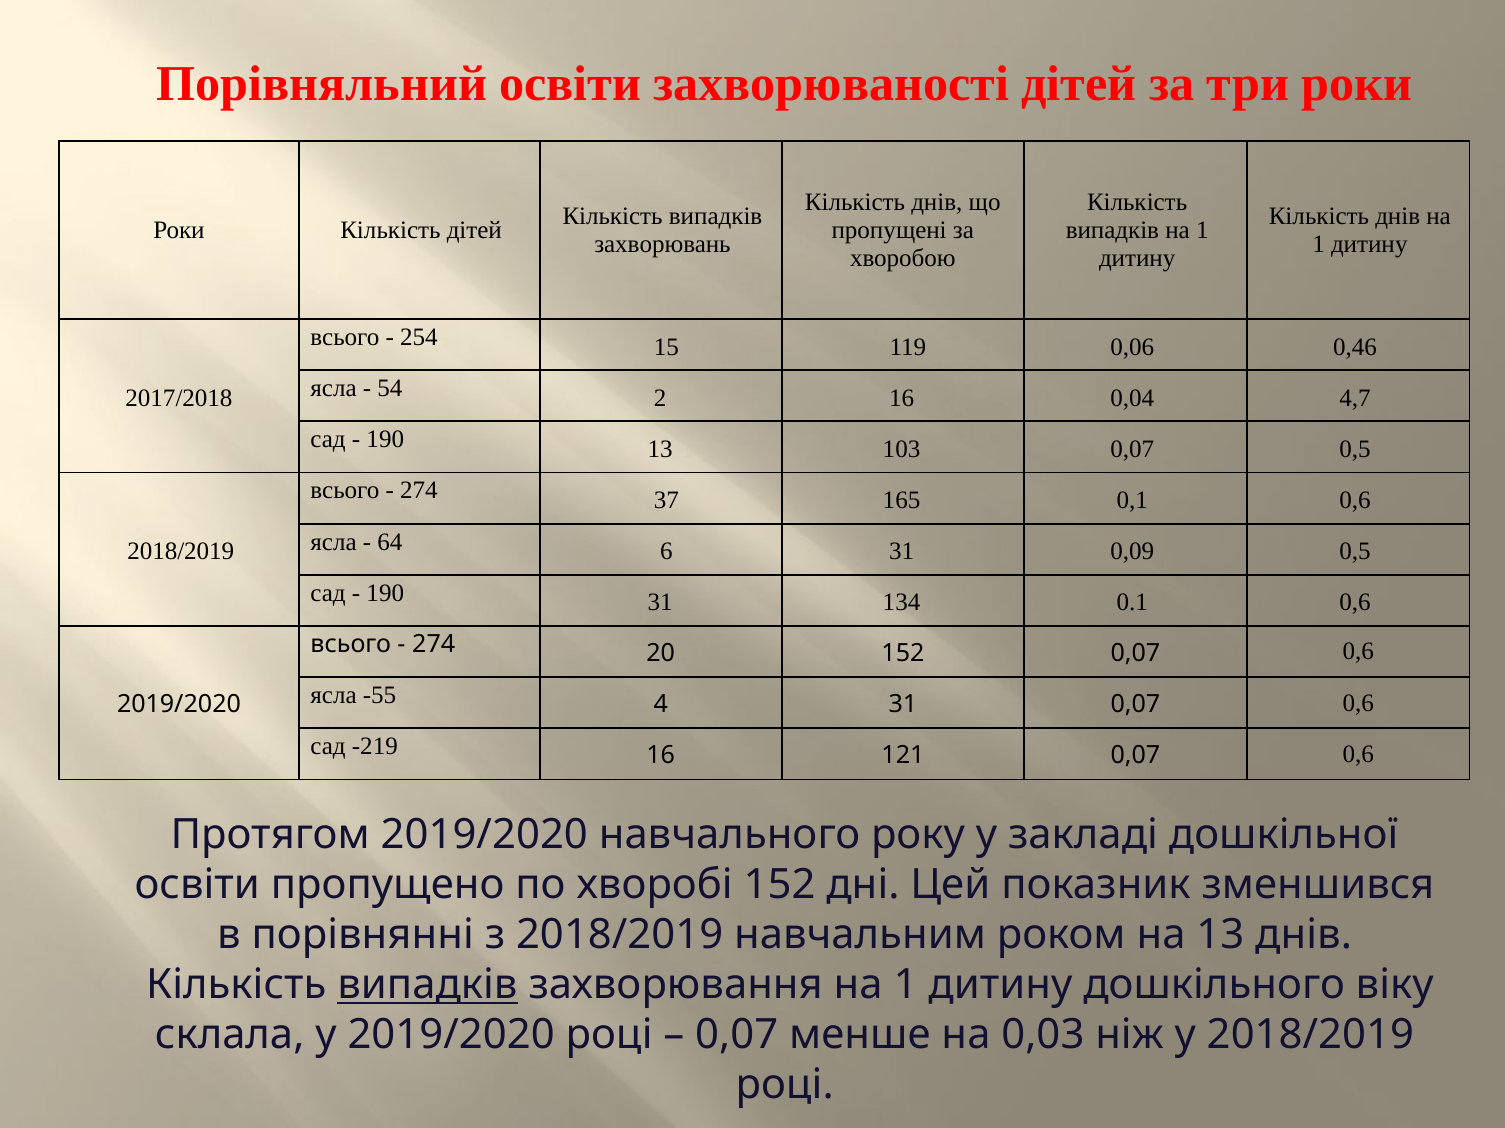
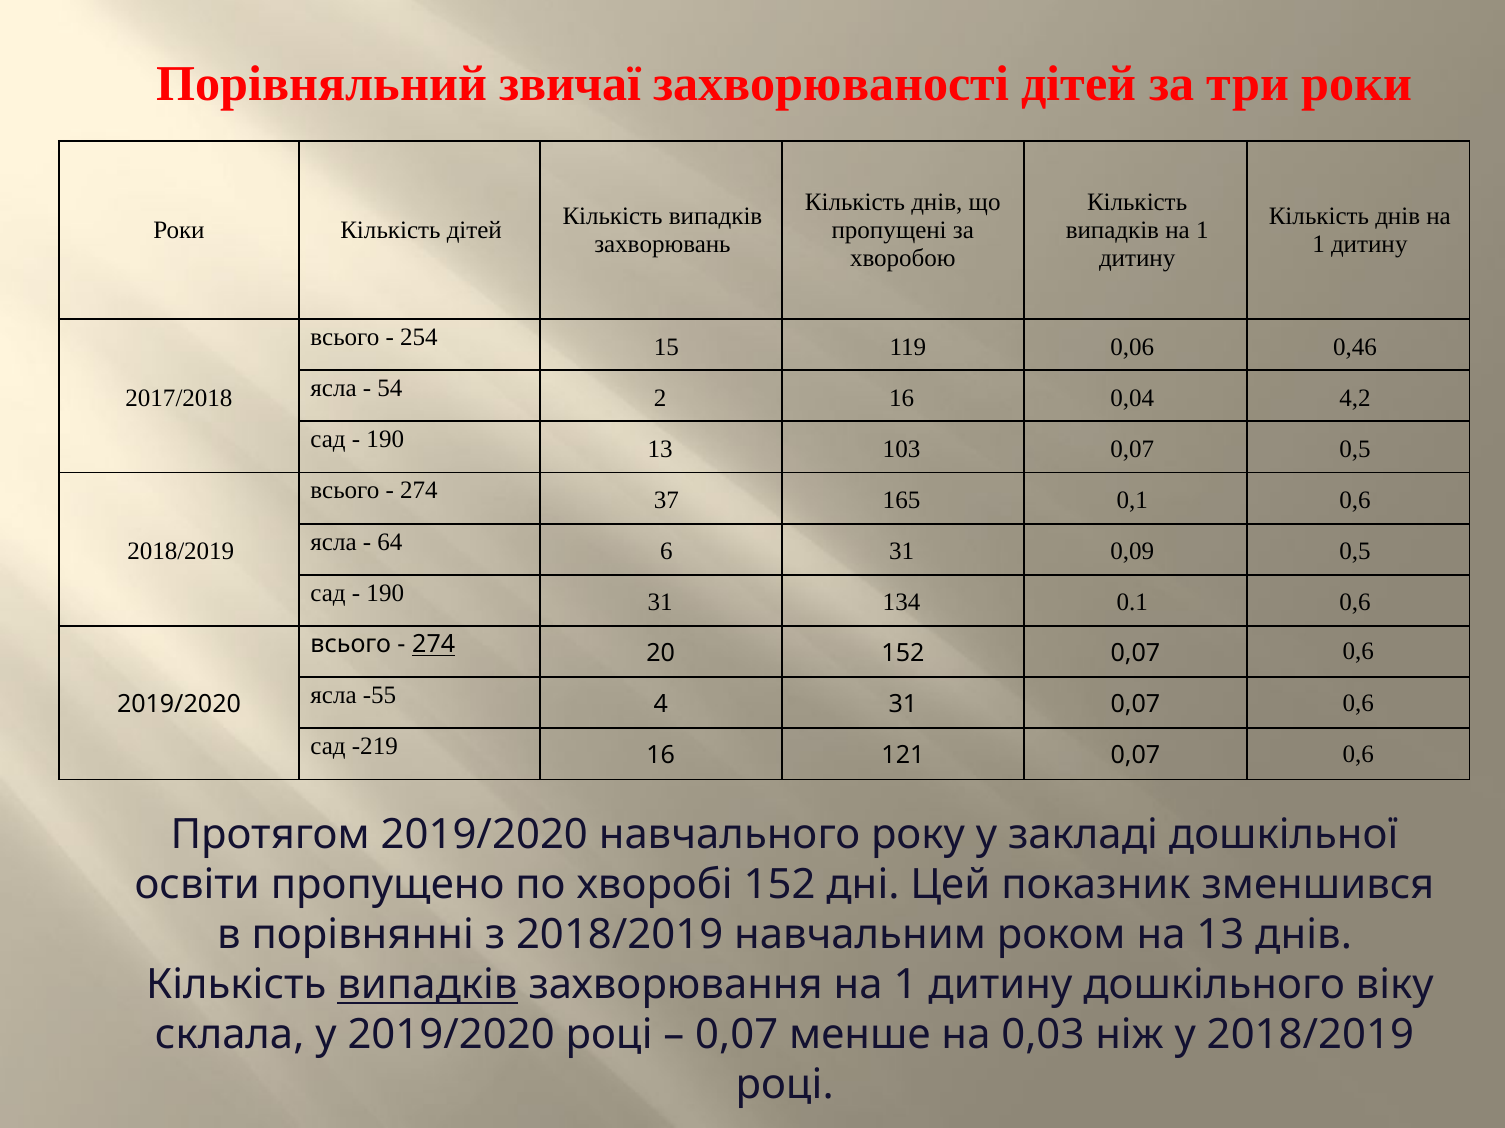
Порівняльний освіти: освіти -> звичаї (571, 84)
4,7: 4,7 -> 4,2 (1355, 398)
274 underline: none -> present (434, 645)
